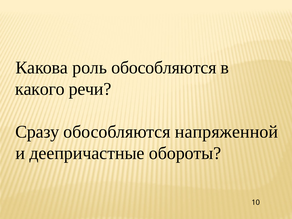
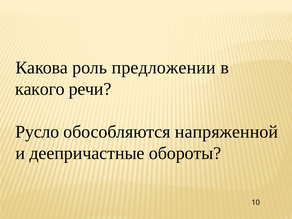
роль обособляются: обособляются -> предложении (164, 68)
Сразу: Сразу -> Русло (37, 132)
